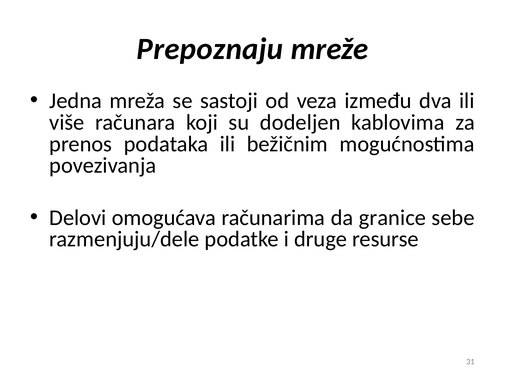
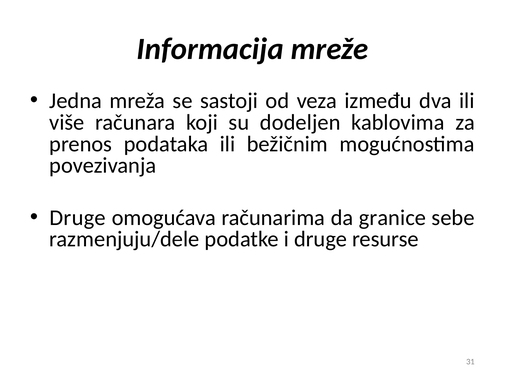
Prepoznaju: Prepoznaju -> Informacija (210, 49)
Delovi: Delovi -> Druge (78, 217)
